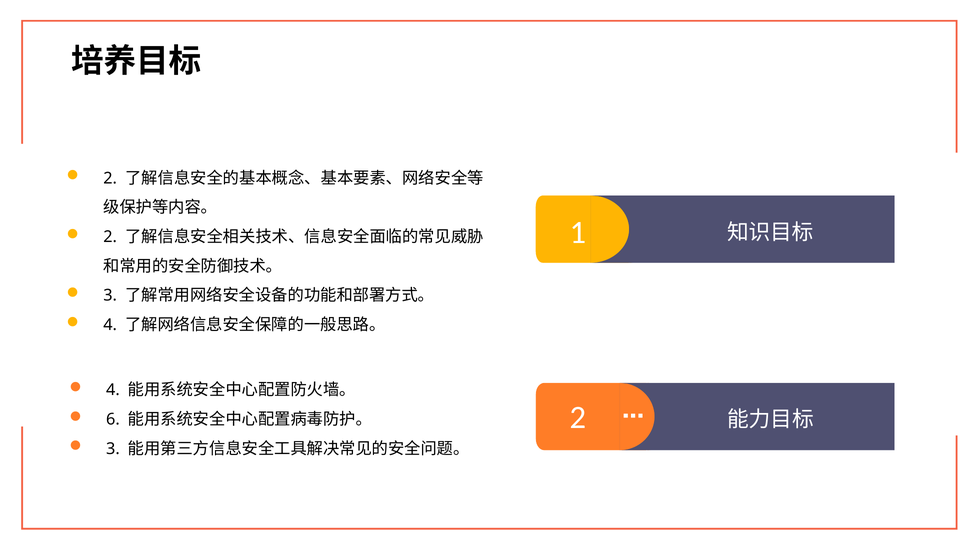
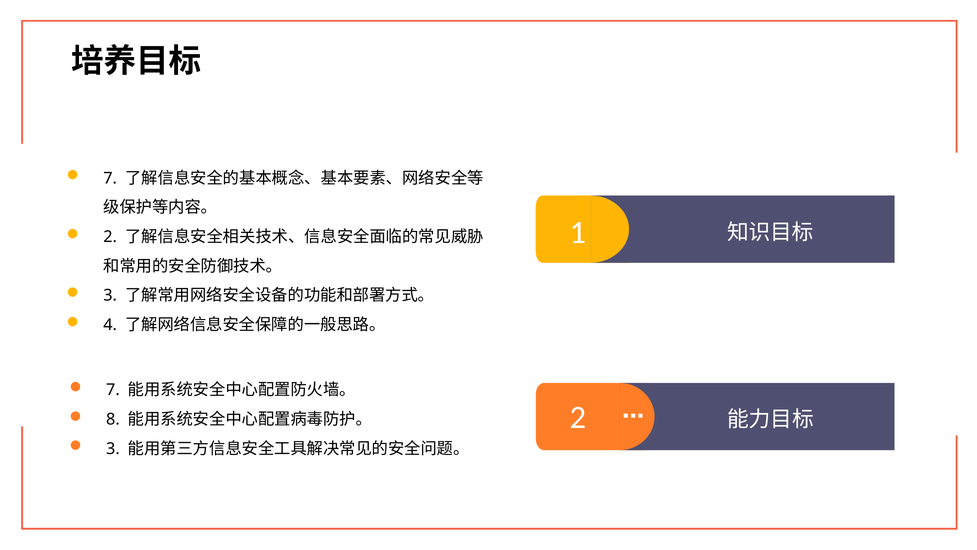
2: 2 -> 7 (110, 178)
4: 4 -> 7 (113, 390)
6: 6 -> 8 (113, 419)
